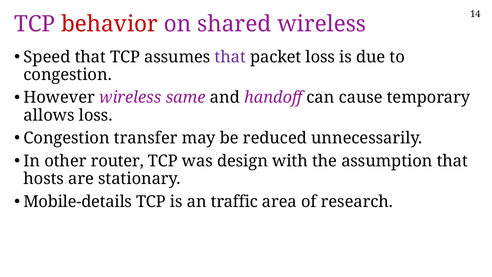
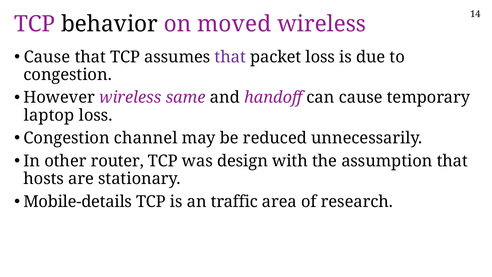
behavior colour: red -> black (109, 24)
shared: shared -> moved (234, 24)
Speed: Speed -> Cause (47, 57)
allows: allows -> laptop (49, 115)
transfer: transfer -> channel (146, 138)
